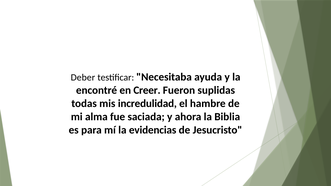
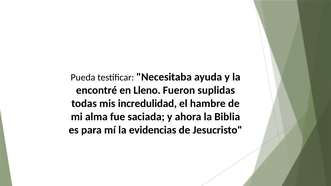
Deber: Deber -> Pueda (83, 77)
Creer: Creer -> Lleno (147, 90)
